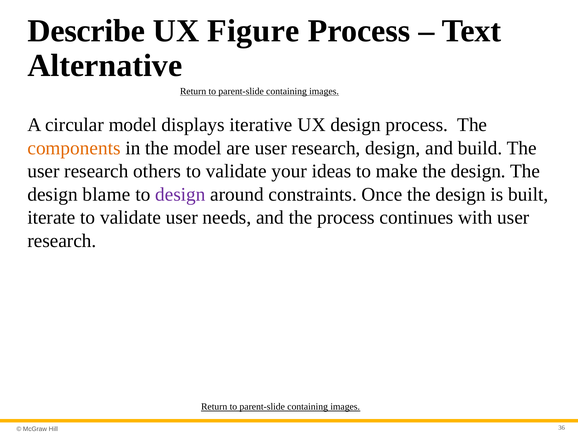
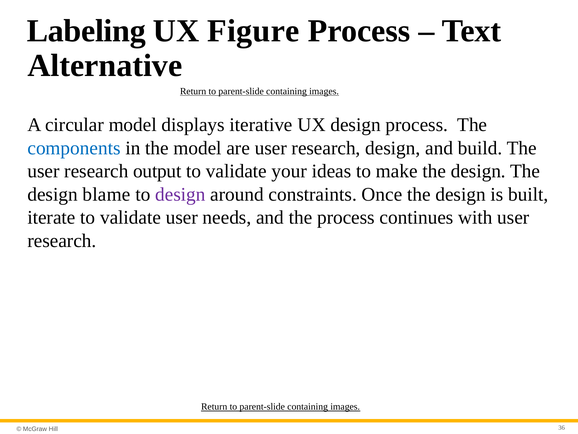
Describe: Describe -> Labeling (86, 31)
components colour: orange -> blue (74, 148)
others: others -> output (157, 171)
